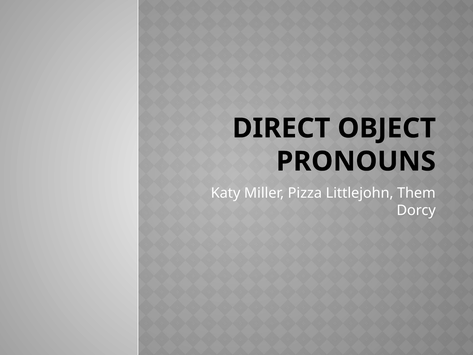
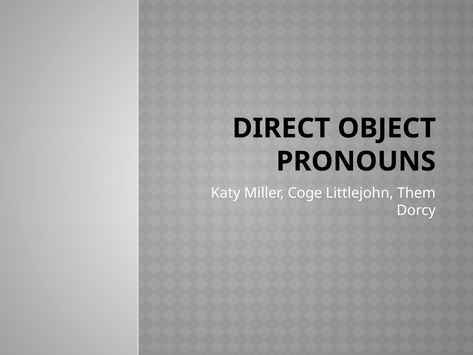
Pizza: Pizza -> Coge (305, 193)
